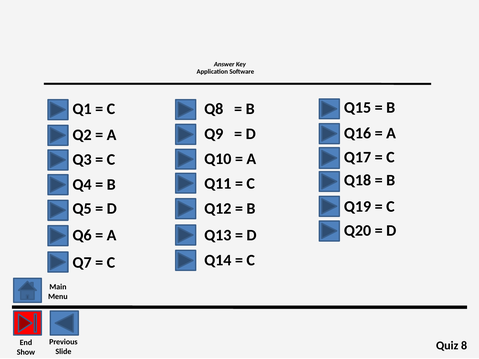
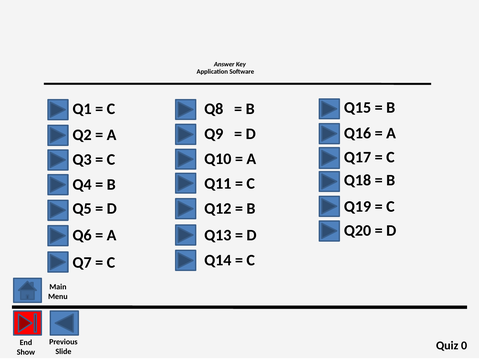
8: 8 -> 0 (464, 346)
